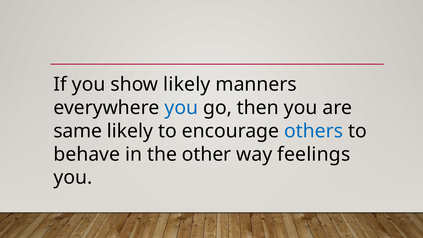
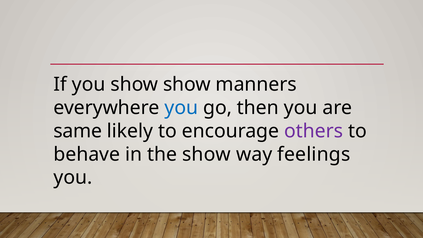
show likely: likely -> show (187, 85)
others colour: blue -> purple (314, 131)
the other: other -> show (206, 154)
